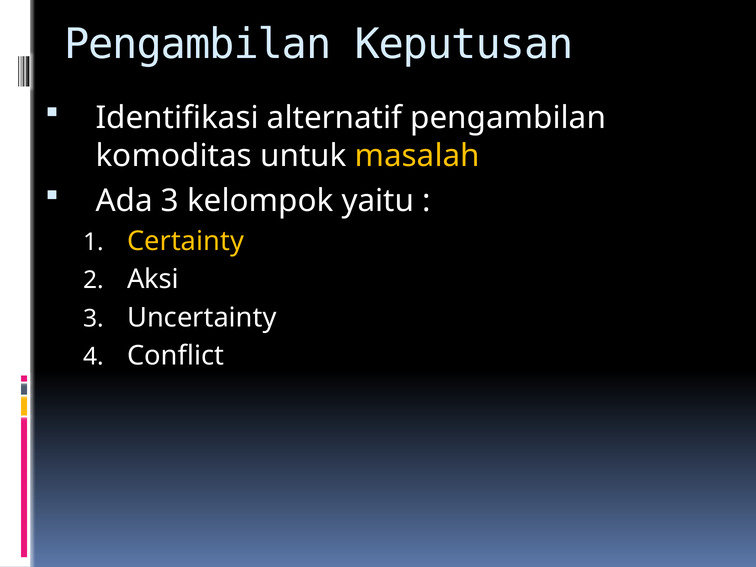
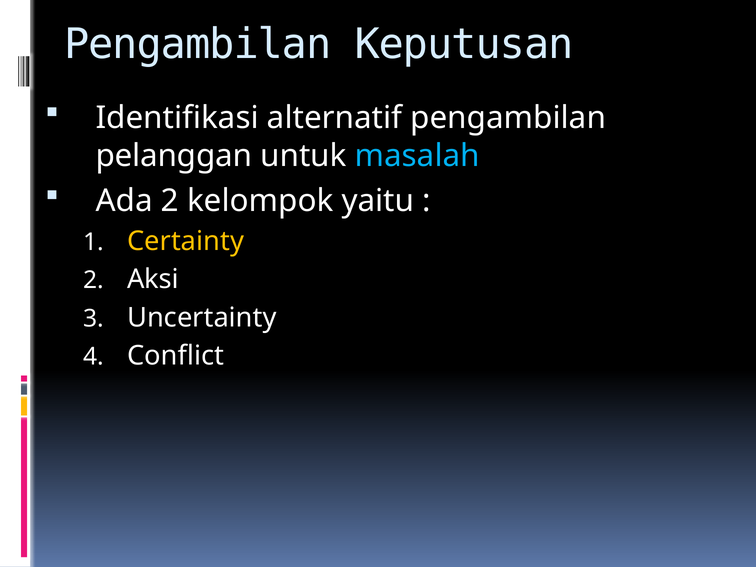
komoditas: komoditas -> pelanggan (174, 156)
masalah colour: yellow -> light blue (417, 156)
Ada 3: 3 -> 2 (170, 201)
